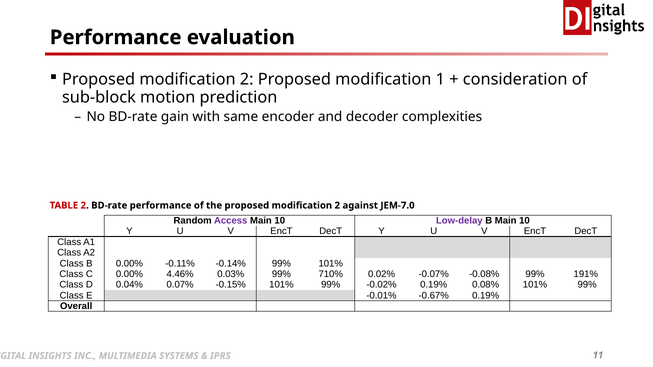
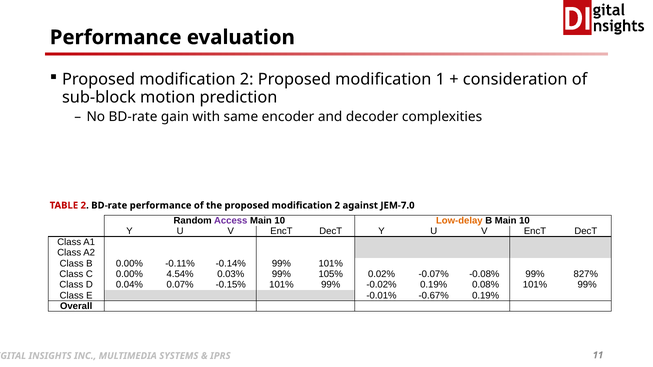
Low-delay colour: purple -> orange (459, 221)
4.46%: 4.46% -> 4.54% (180, 274)
710%: 710% -> 105% (331, 274)
191%: 191% -> 827% (586, 274)
